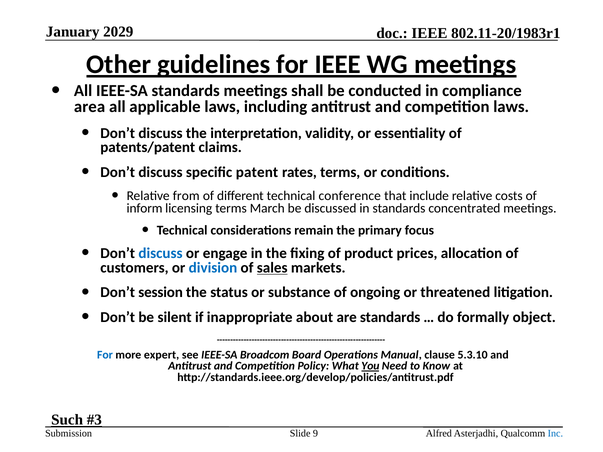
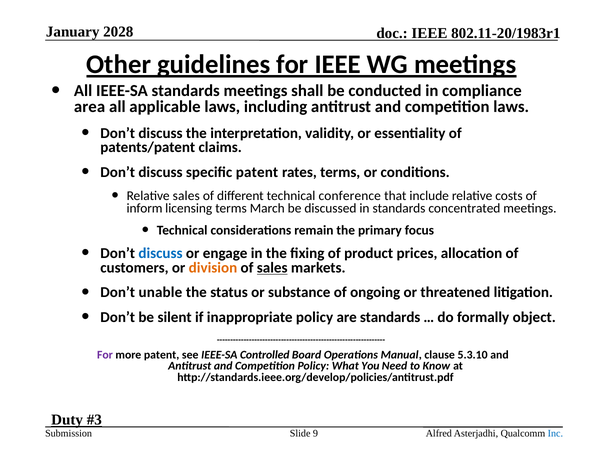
2029: 2029 -> 2028 (118, 32)
Relative from: from -> sales (186, 196)
division colour: blue -> orange (213, 268)
session: session -> unable (160, 293)
inappropriate about: about -> policy (315, 317)
For colour: blue -> purple (105, 355)
more expert: expert -> patent (162, 355)
Broadcom: Broadcom -> Controlled (265, 355)
You underline: present -> none (370, 366)
Such: Such -> Duty (67, 420)
